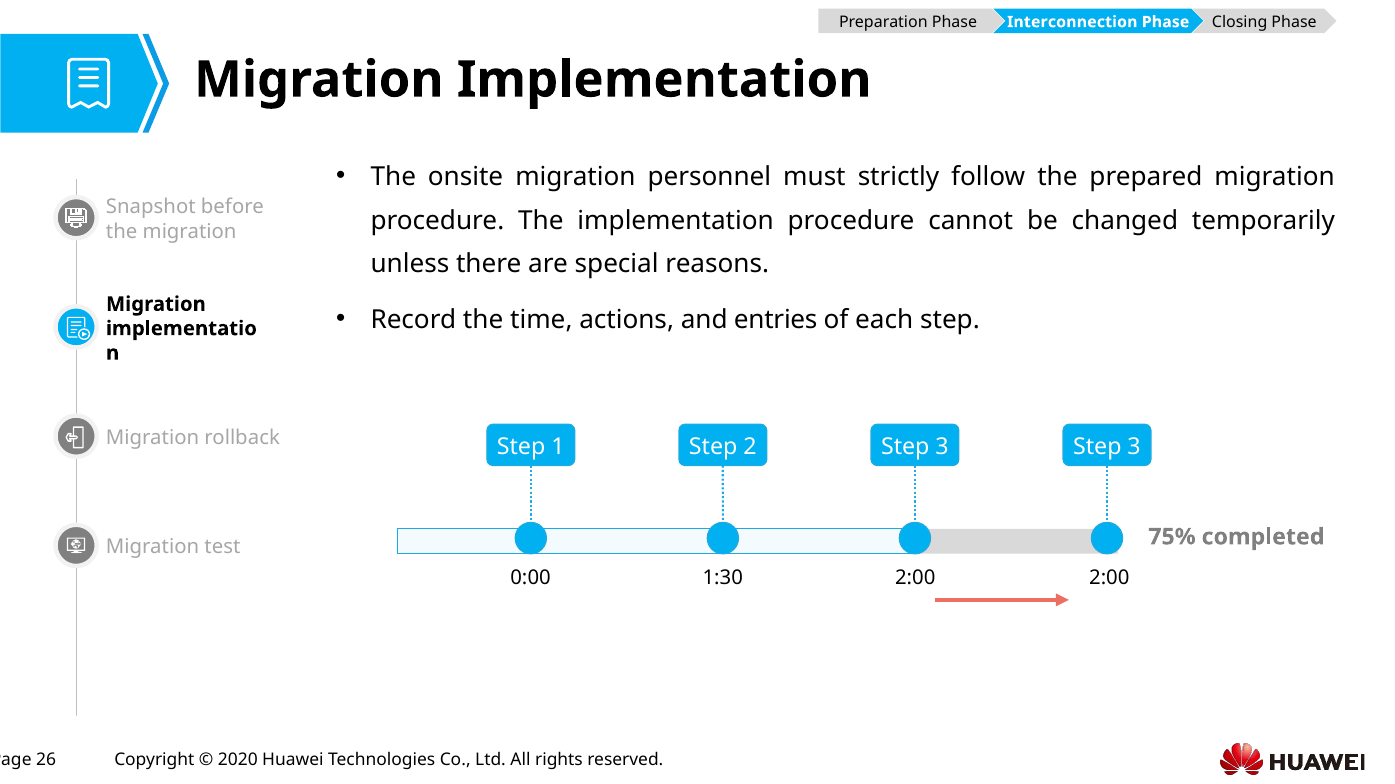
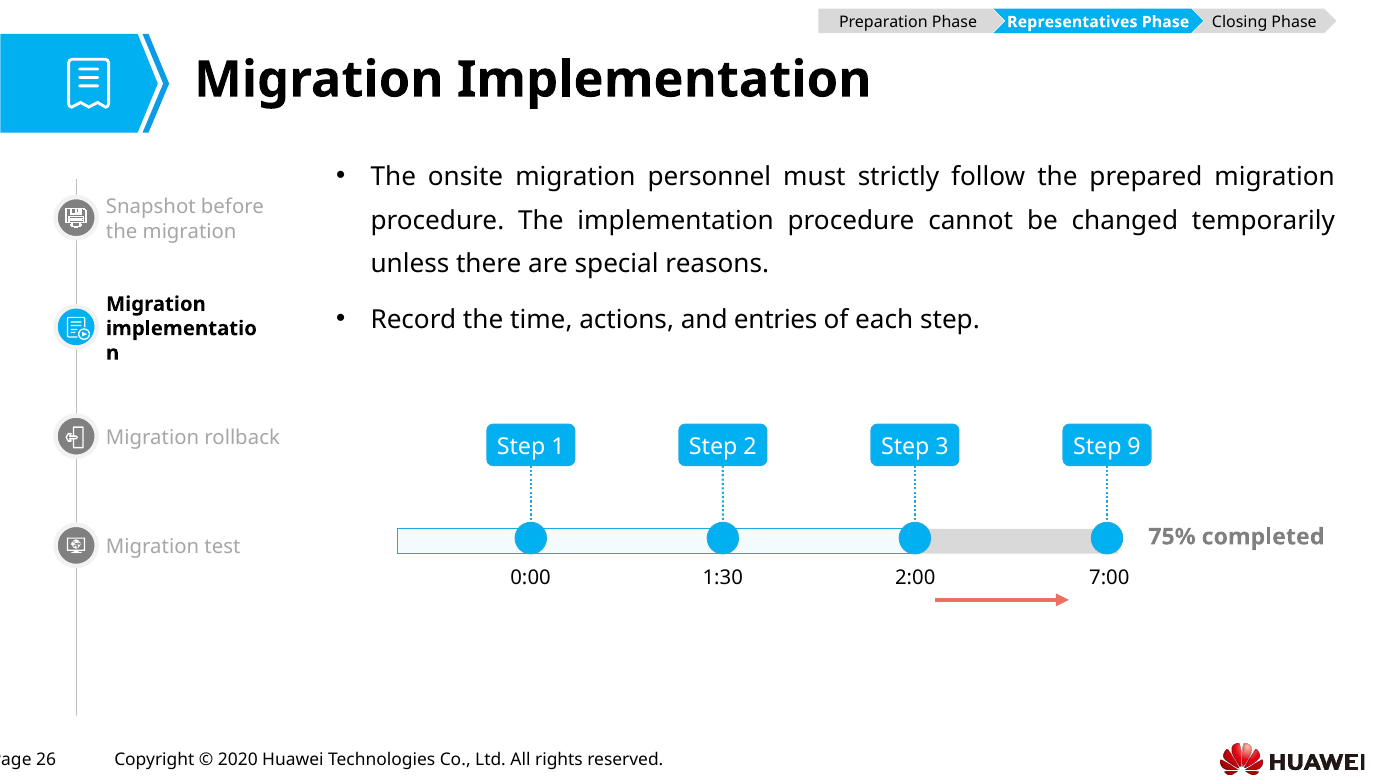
Interconnection: Interconnection -> Representatives (1072, 22)
3 Step 3: 3 -> 9 (1134, 447)
2:00 2:00: 2:00 -> 7:00 (1109, 578)
